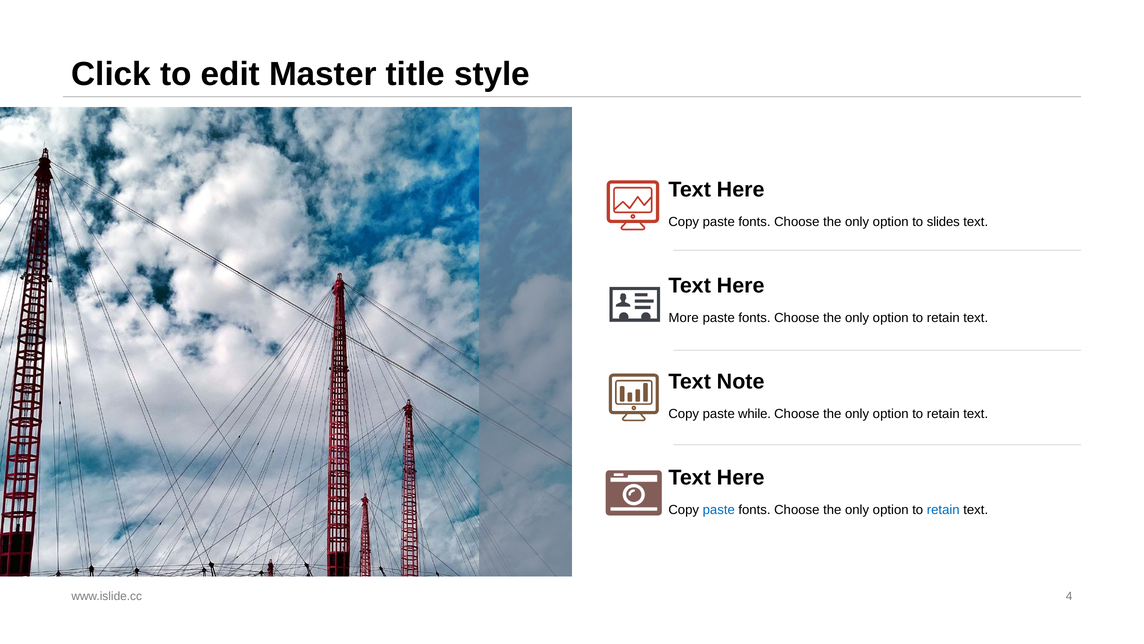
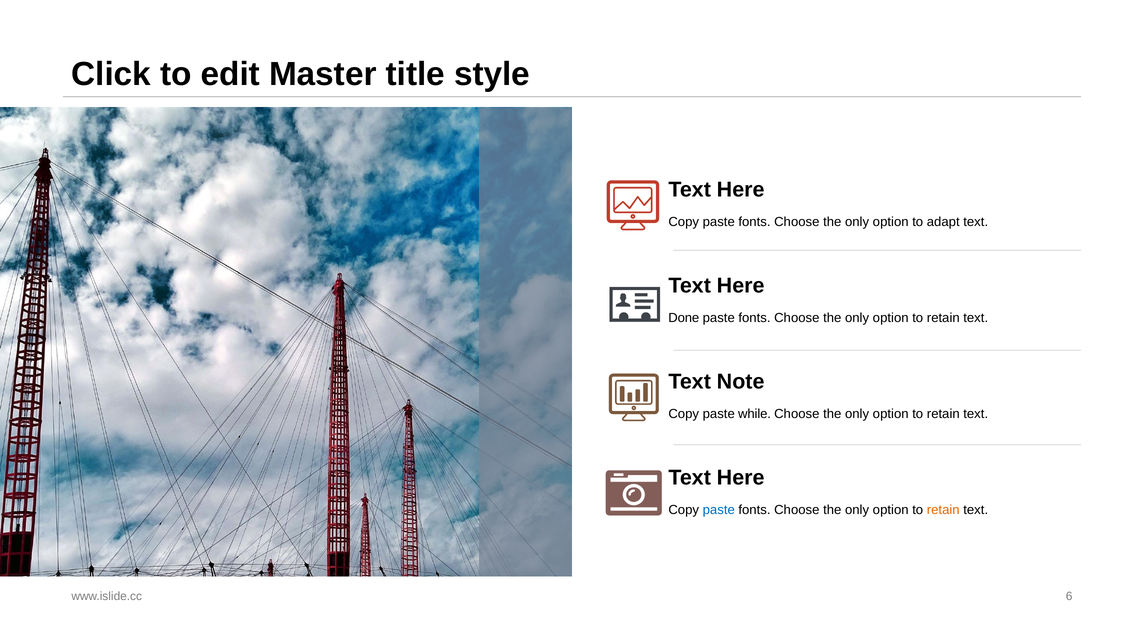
slides: slides -> adapt (943, 222)
More: More -> Done (684, 318)
retain colour: blue -> orange (943, 509)
4: 4 -> 6 (1069, 596)
